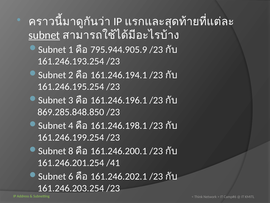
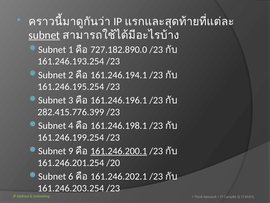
795.944.905.9: 795.944.905.9 -> 727.182.890.0 (119, 49)
869.285.848.850: 869.285.848.850 -> 282.415.776.399 (71, 112)
8: 8 -> 9 (71, 151)
161.246.200.1 underline: none -> present (119, 151)
/41: /41 -> /20 (113, 162)
